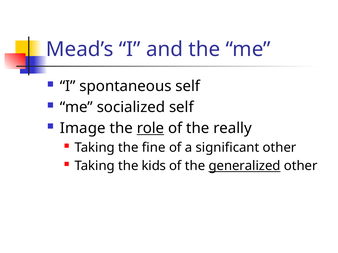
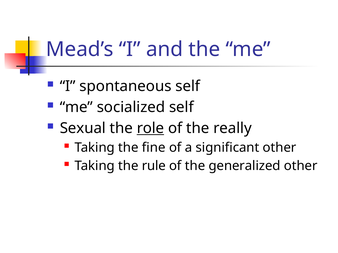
Image: Image -> Sexual (83, 128)
kids: kids -> rule (154, 166)
generalized underline: present -> none (245, 166)
